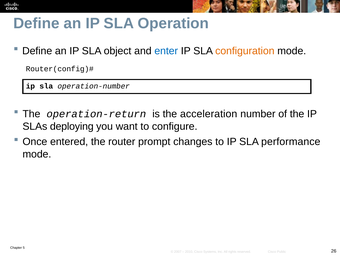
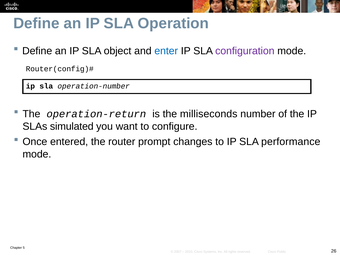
configuration colour: orange -> purple (245, 51)
acceleration: acceleration -> milliseconds (209, 114)
deploying: deploying -> simulated (72, 126)
